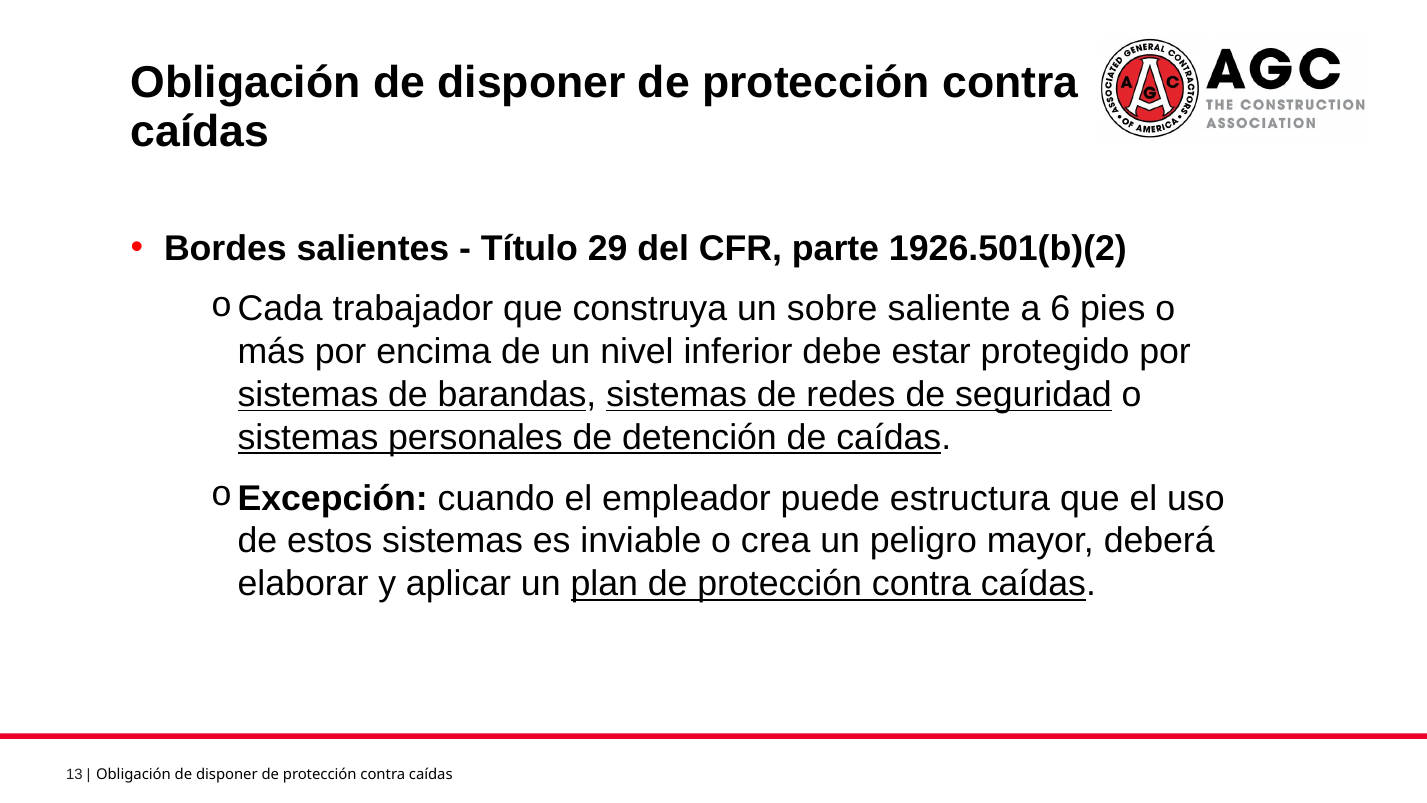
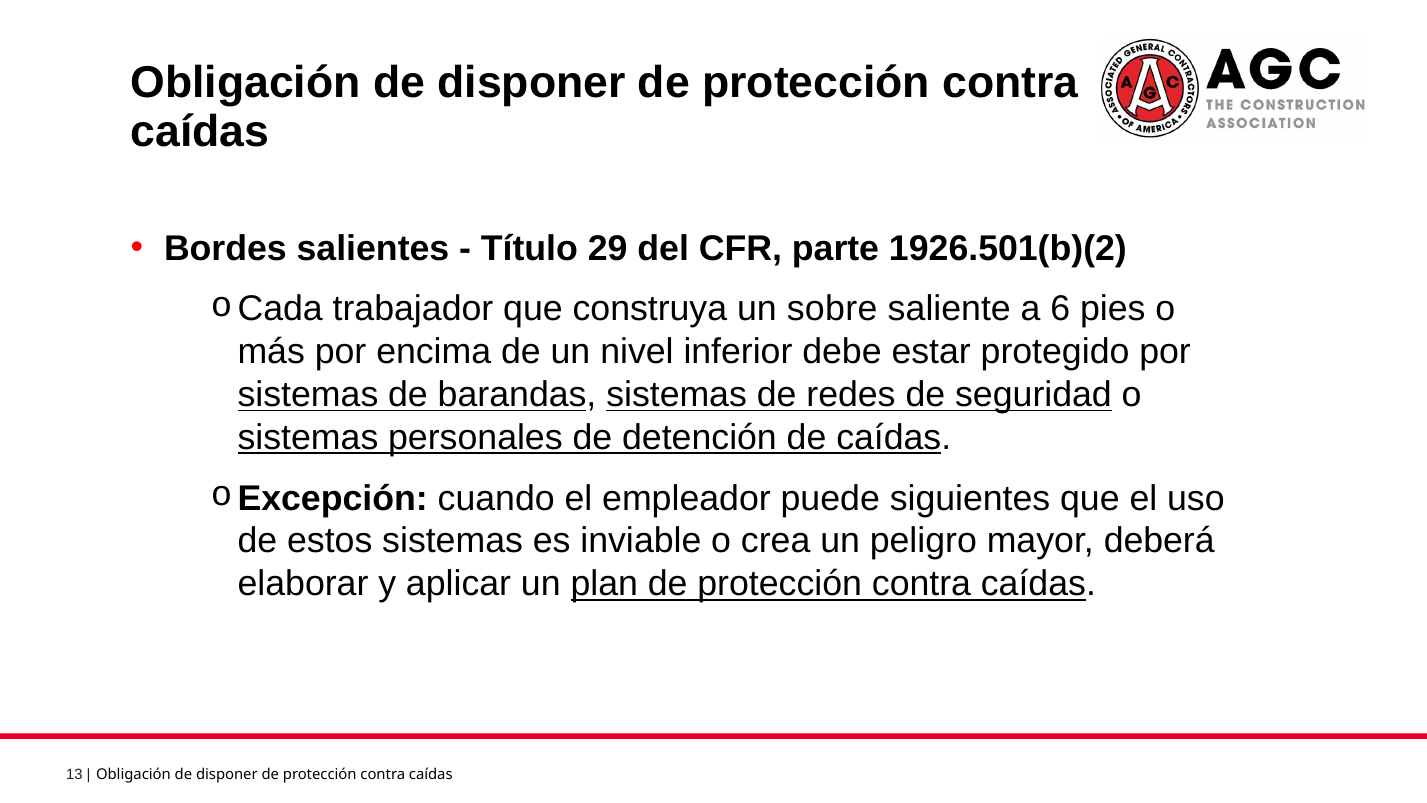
estructura: estructura -> siguientes (970, 498)
